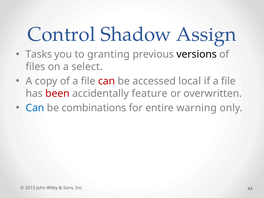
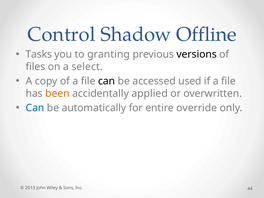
Assign: Assign -> Offline (206, 34)
can colour: red -> black (107, 81)
local: local -> used (190, 81)
been colour: red -> orange (57, 93)
feature: feature -> applied (150, 93)
combinations: combinations -> automatically (94, 108)
warning: warning -> override (197, 108)
